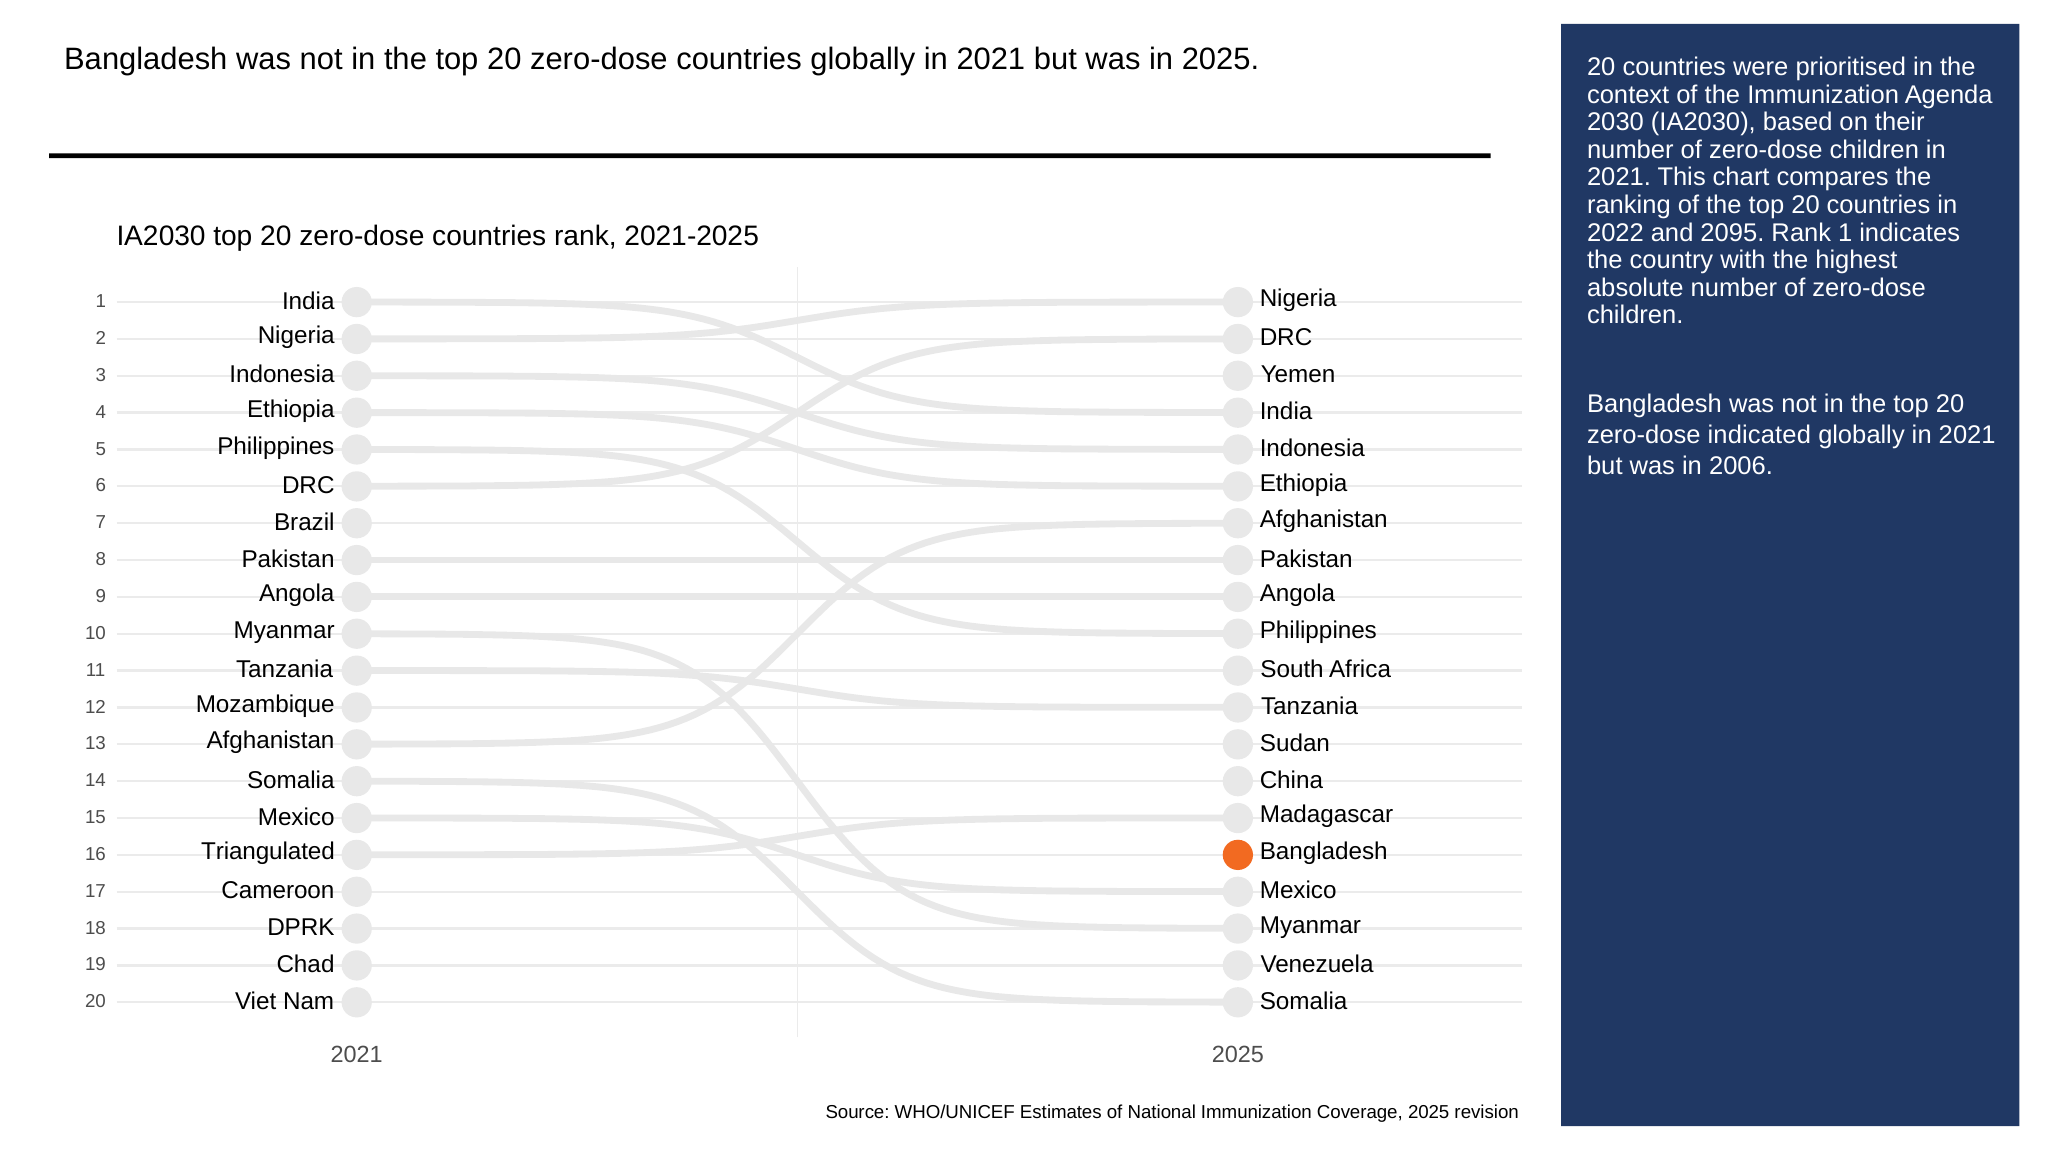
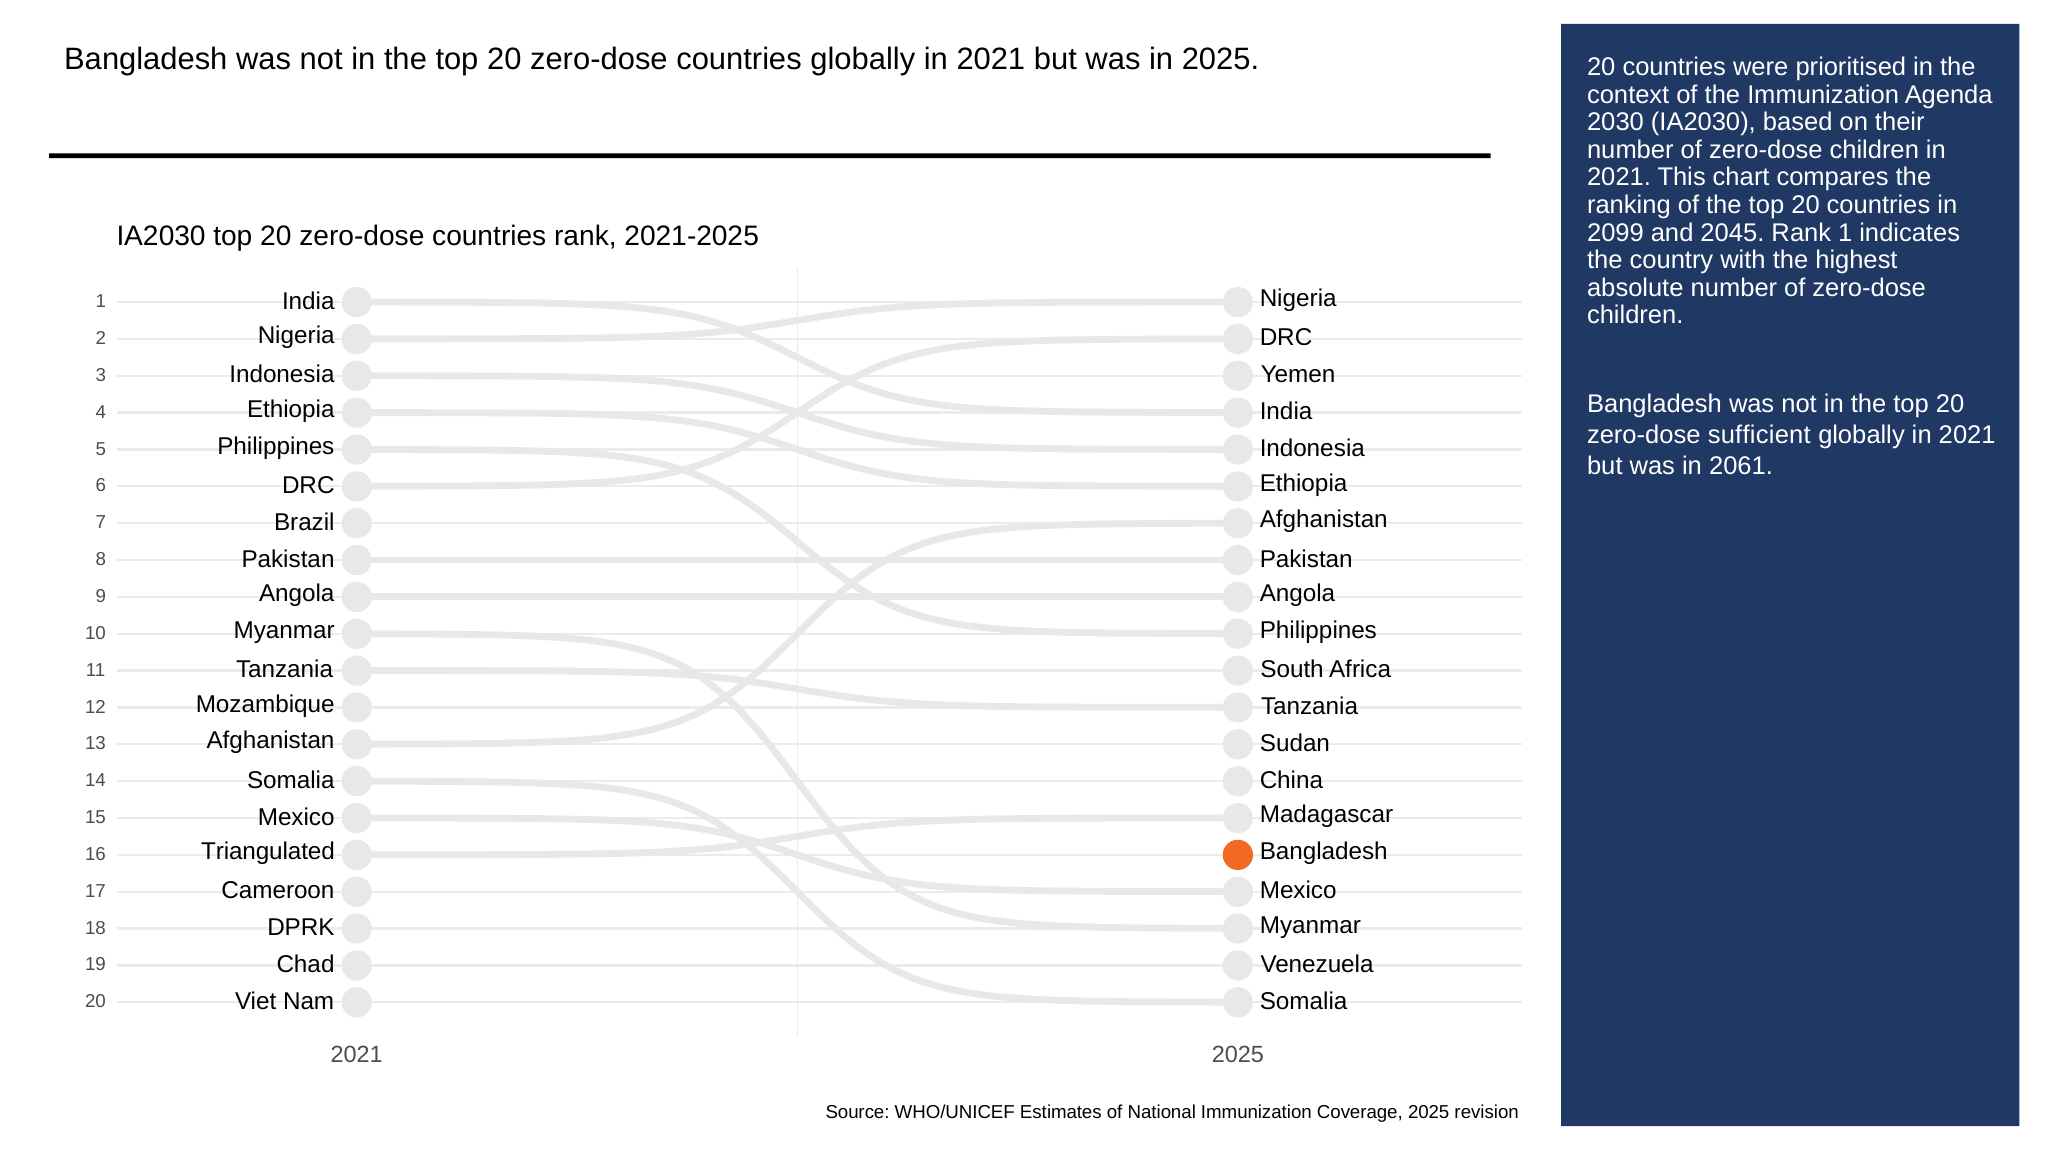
2022: 2022 -> 2099 (1615, 233)
2095: 2095 -> 2045 (1732, 233)
indicated: indicated -> sufficient (1759, 435)
2006: 2006 -> 2061 (1741, 466)
